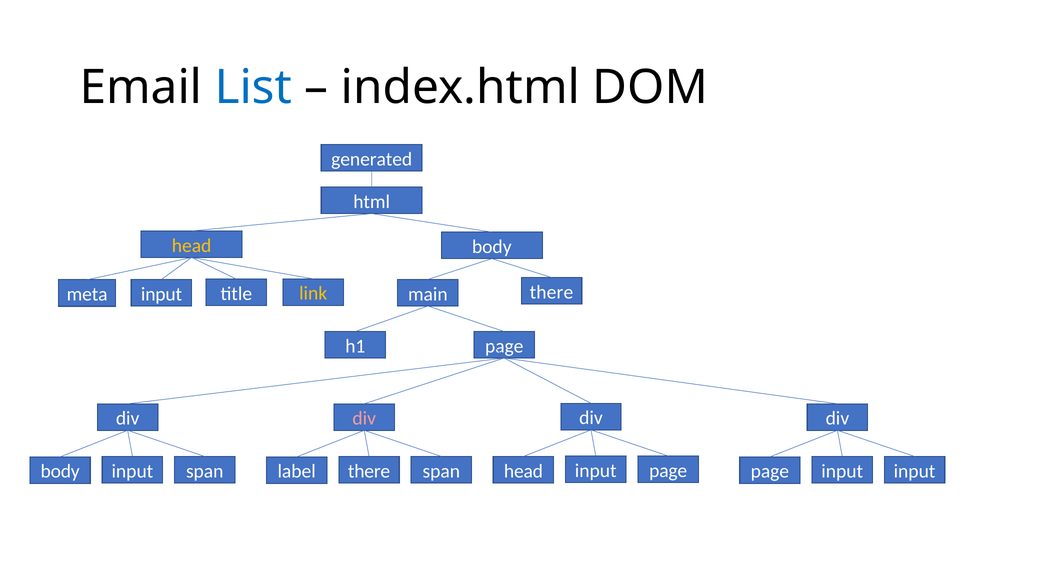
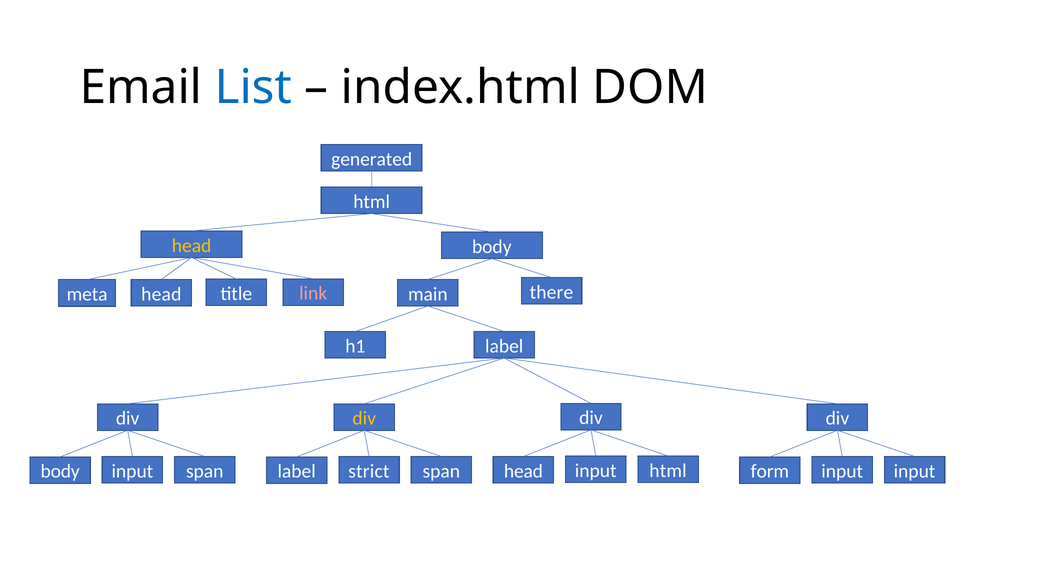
link colour: yellow -> pink (313, 294)
meta input: input -> head (161, 294)
h1 page: page -> label (504, 347)
div colour: pink -> yellow (364, 419)
input page: page -> html (668, 471)
label there: there -> strict (369, 472)
page: page -> form (770, 472)
